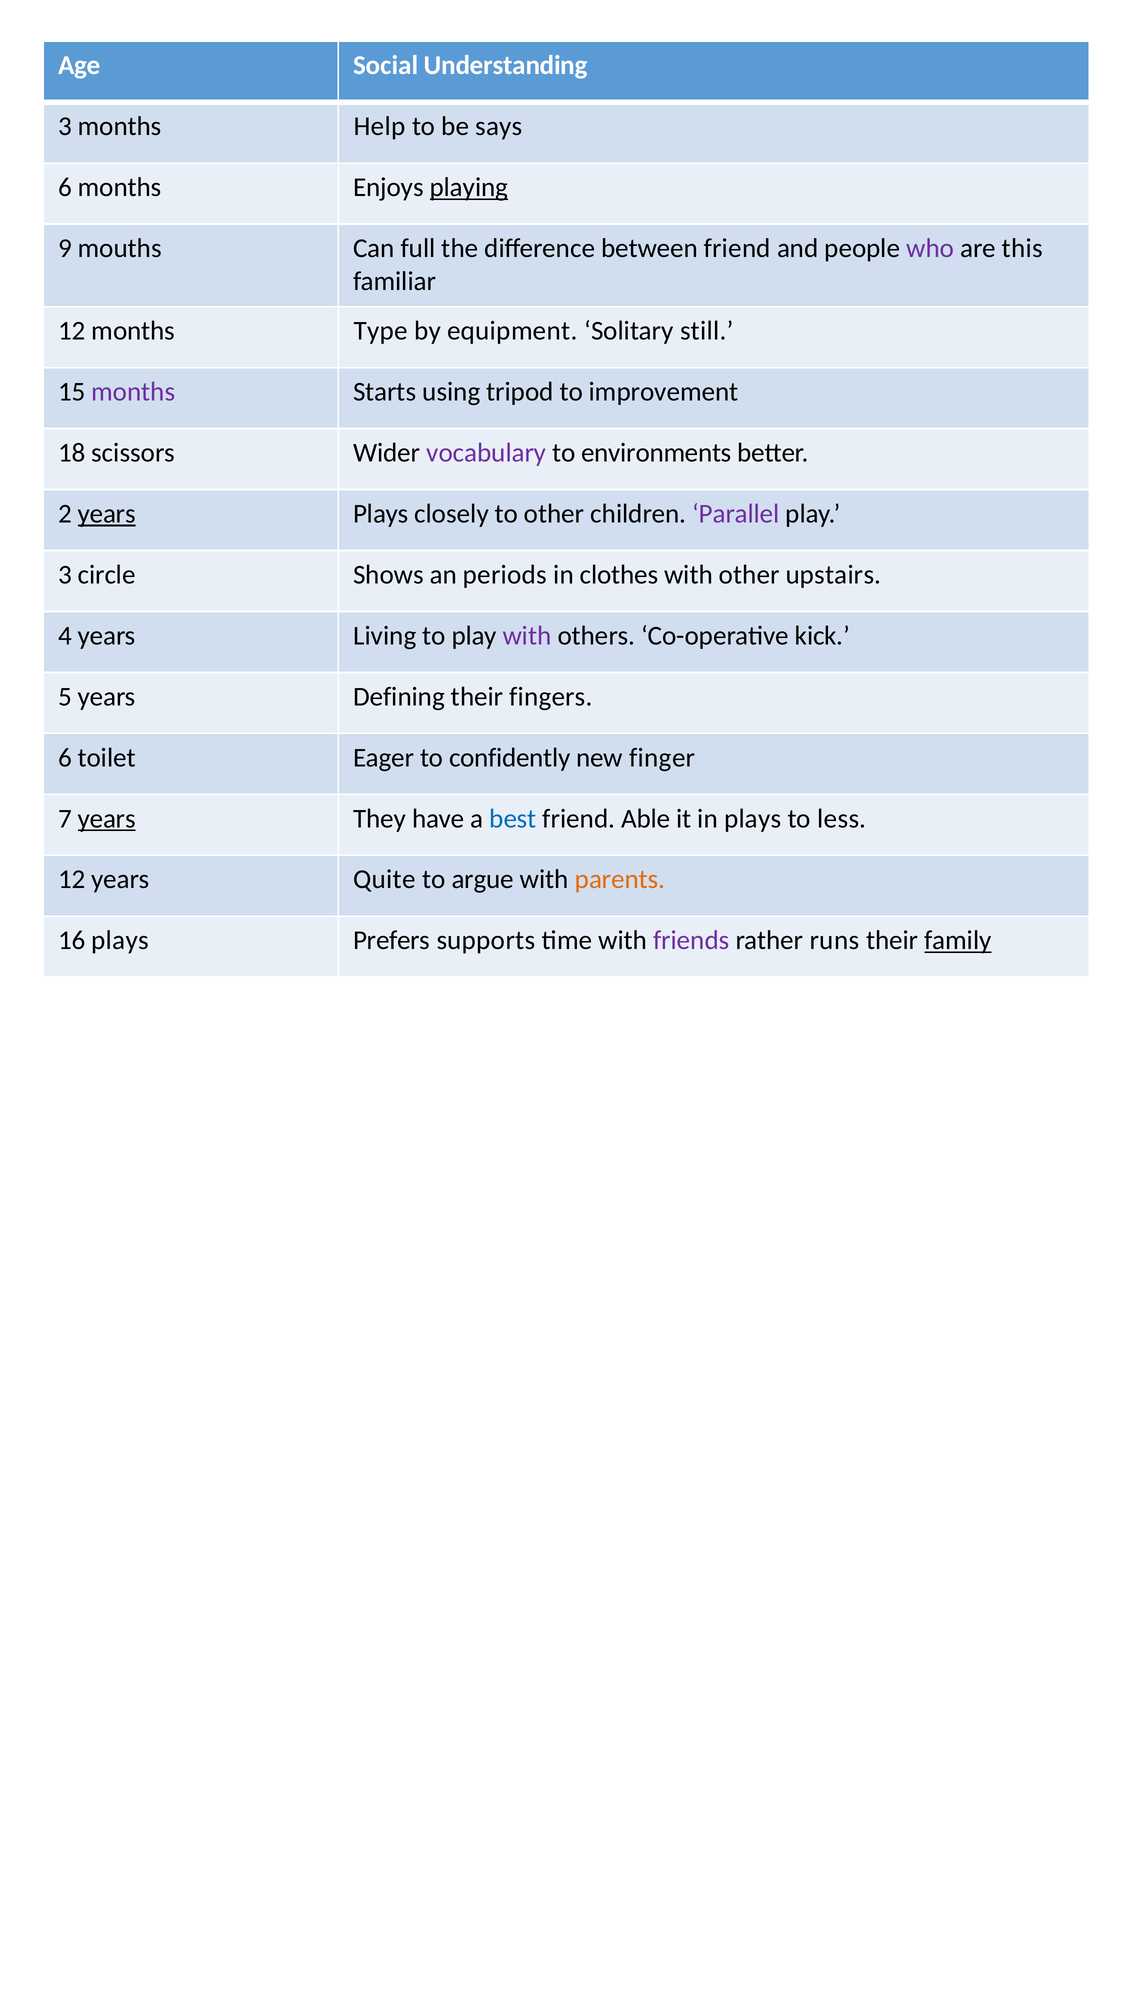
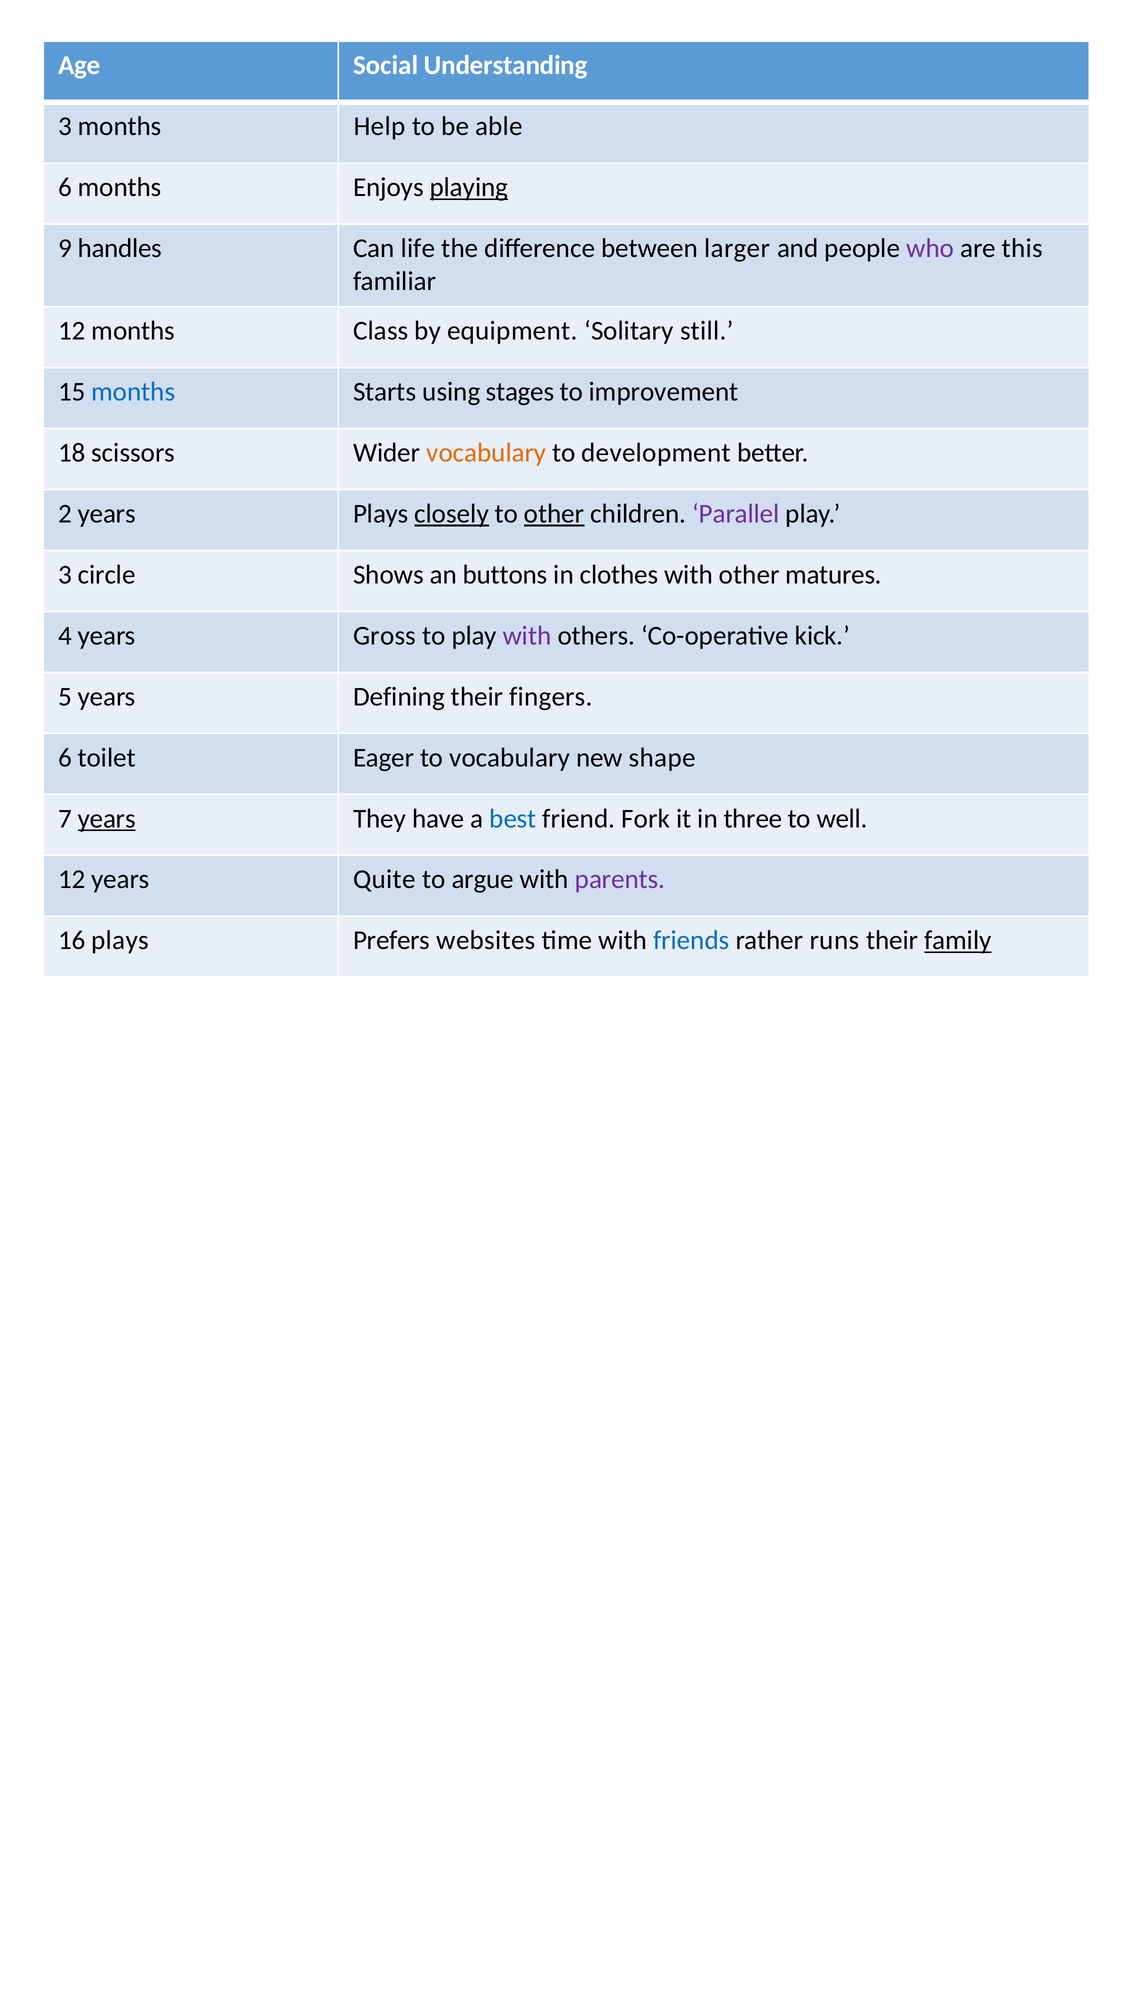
says: says -> able (499, 126)
mouths: mouths -> handles (120, 248)
full: full -> life (418, 248)
between friend: friend -> larger (737, 248)
Type: Type -> Class (381, 331)
months colour: purple -> blue (133, 392)
tripod: tripod -> stages (520, 392)
vocabulary colour: purple -> orange (486, 453)
environments: environments -> development (656, 453)
years underline: present -> none (107, 514)
closely underline: none -> present (452, 514)
other underline: none -> present (554, 514)
periods: periods -> buttons (505, 575)
upstairs: upstairs -> matures (834, 575)
Living: Living -> Gross (385, 636)
to confidently: confidently -> vocabulary (510, 757)
finger: finger -> shape (662, 757)
Able: Able -> Fork (646, 818)
in plays: plays -> three (753, 818)
less: less -> well (842, 818)
parents colour: orange -> purple (620, 879)
supports: supports -> websites (486, 940)
friends colour: purple -> blue (691, 940)
